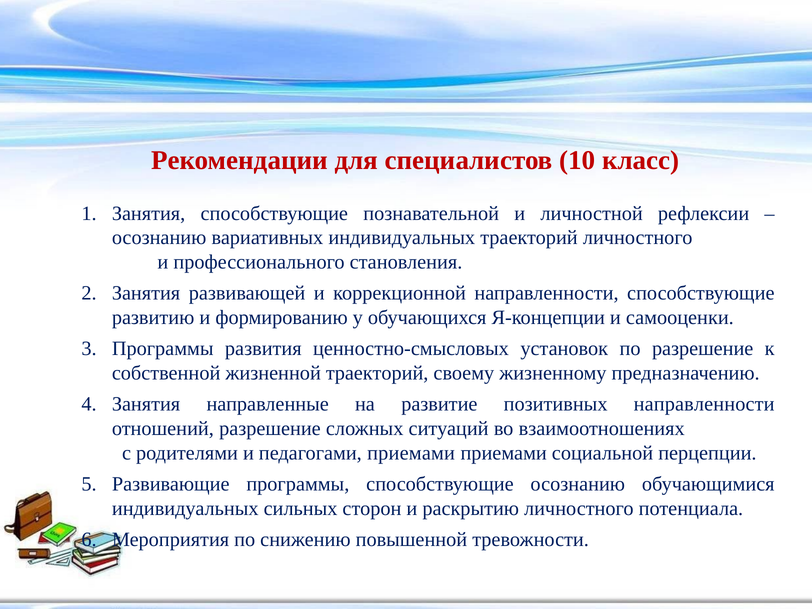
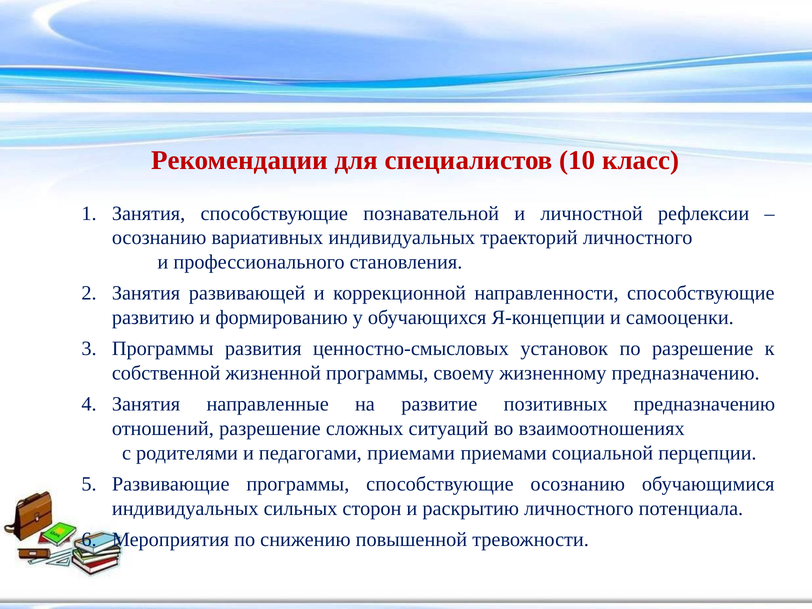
жизненной траекторий: траекторий -> программы (377, 373)
позитивных направленности: направленности -> предназначению (704, 404)
